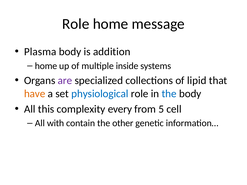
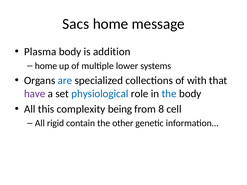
Role: Role -> Sacs (76, 24)
inside: inside -> lower (127, 66)
are colour: purple -> blue (65, 81)
lipid: lipid -> with (197, 81)
have colour: orange -> purple (35, 94)
every: every -> being (120, 109)
5: 5 -> 8 (161, 109)
with: with -> rigid (56, 123)
